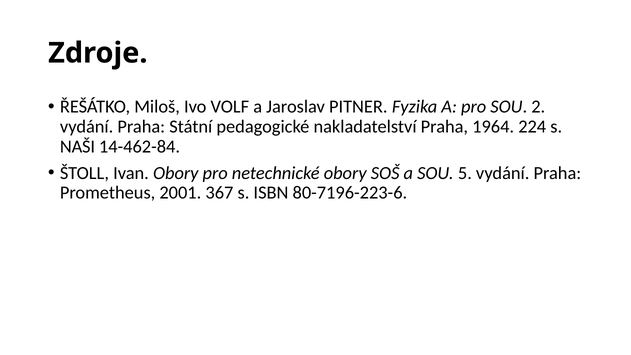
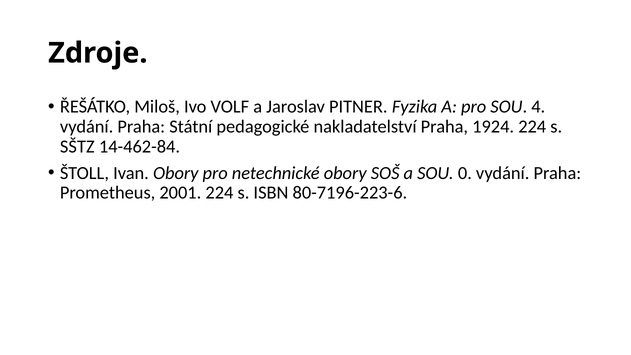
2: 2 -> 4 (538, 107)
1964: 1964 -> 1924 (493, 127)
NAŠI: NAŠI -> SŠTZ (77, 146)
5: 5 -> 0 (465, 173)
2001 367: 367 -> 224 (219, 193)
